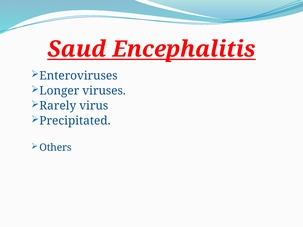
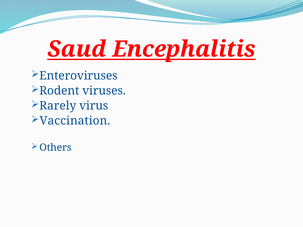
Longer: Longer -> Rodent (59, 91)
Precipitated: Precipitated -> Vaccination (75, 121)
